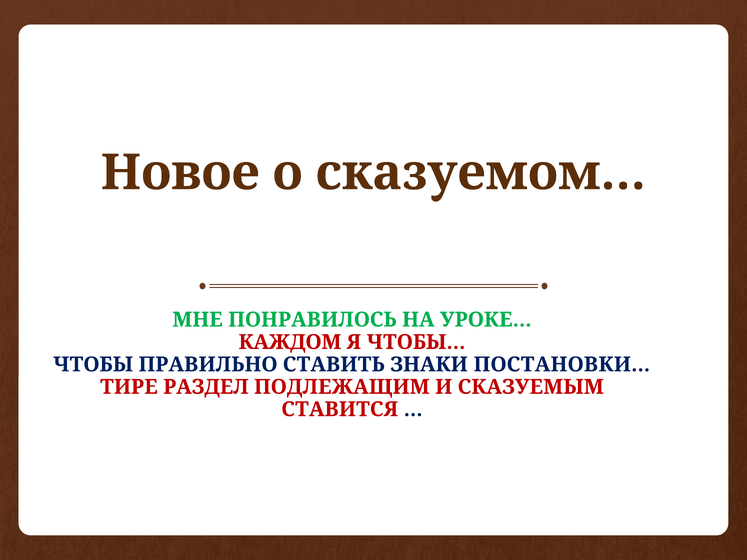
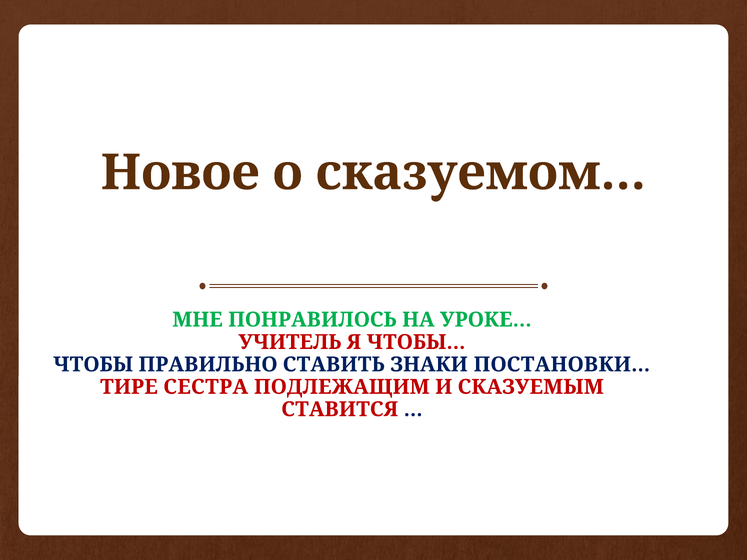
КАЖДОМ: КАЖДОМ -> УЧИТЕЛЬ (290, 342)
РАЗДЕЛ: РАЗДЕЛ -> СЕСТРА (206, 387)
